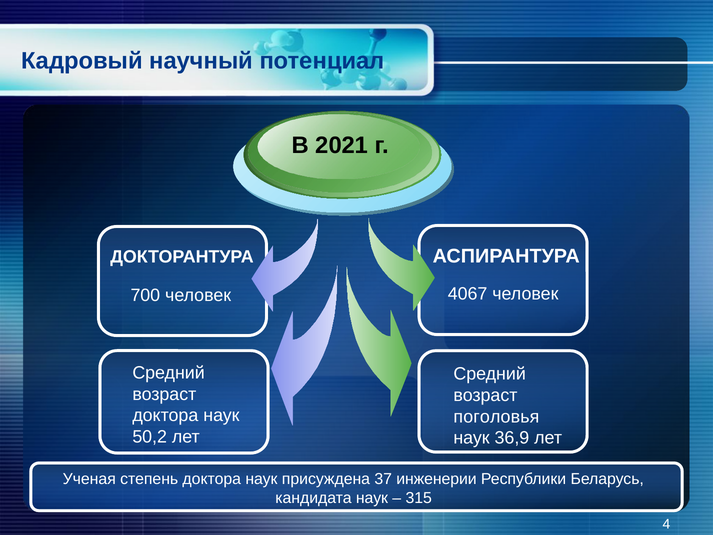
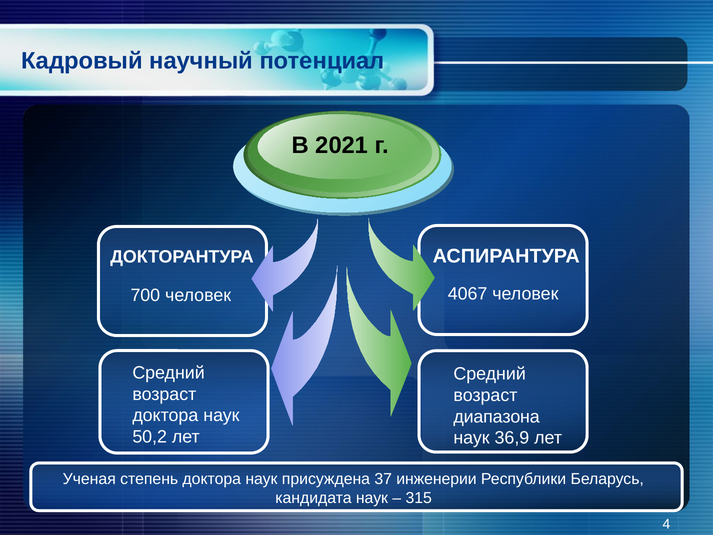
поголовья: поголовья -> диапазона (497, 416)
